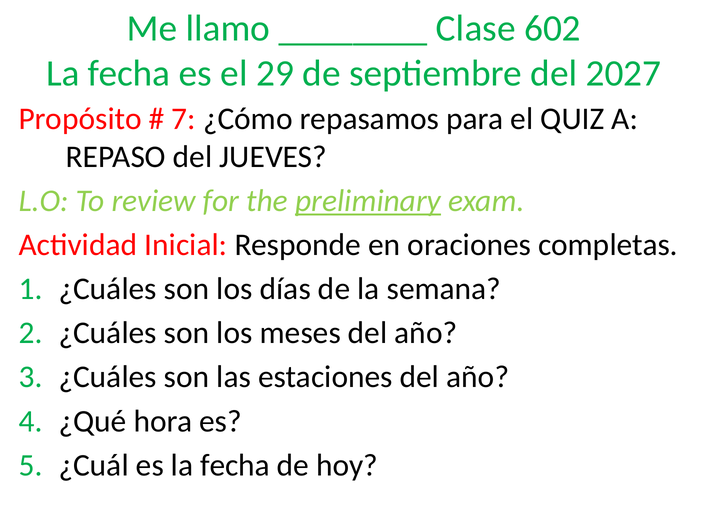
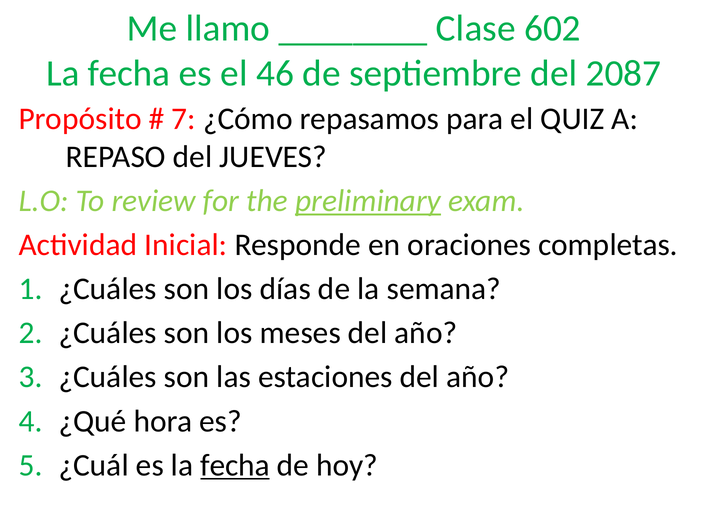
29: 29 -> 46 (275, 73)
2027: 2027 -> 2087 (623, 73)
fecha underline: none -> present (235, 465)
